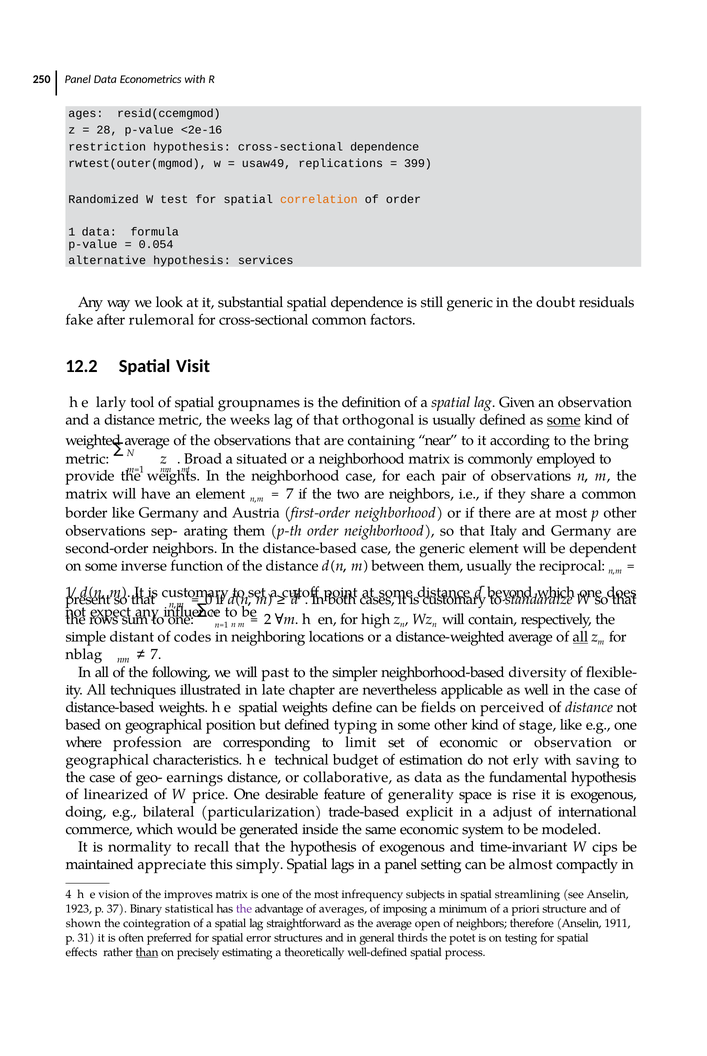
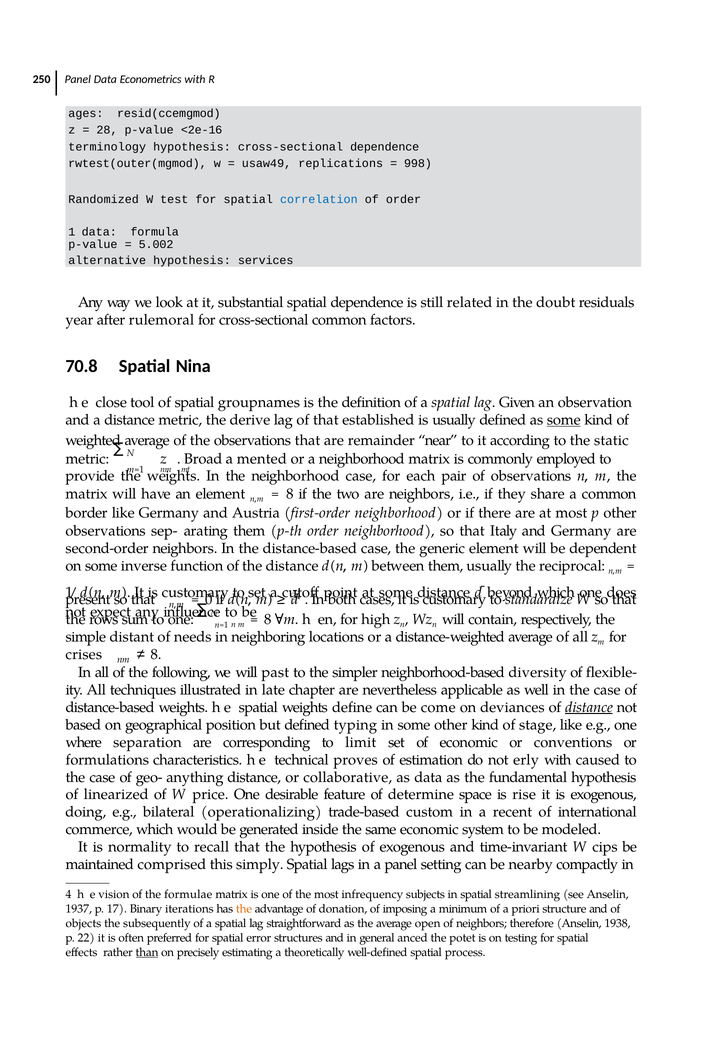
restriction: restriction -> terminology (107, 147)
399: 399 -> 998 (418, 163)
correlation colour: orange -> blue (319, 199)
0.054: 0.054 -> 5.002 (156, 244)
still generic: generic -> related (470, 302)
fake: fake -> year (79, 320)
12.2: 12.2 -> 70.8 (81, 366)
Visit: Visit -> Nina (193, 366)
larly: larly -> close (111, 403)
weeks: weeks -> derive (250, 420)
orthogonal: orthogonal -> established (378, 420)
containing: containing -> remainder (381, 440)
bring: bring -> static (611, 440)
situated: situated -> mented (262, 459)
7: 7 -> 8 (290, 494)
2: 2 -> 8 (268, 620)
codes: codes -> needs (193, 637)
all underline: present -> none (580, 637)
nblag: nblag -> crises (84, 654)
7: 7 -> 8 (156, 654)
ﬁelds: ﬁelds -> come (438, 707)
perceived: perceived -> deviances (512, 707)
distance underline: none -> present (589, 707)
profession: profession -> separation (147, 742)
or observation: observation -> conventions (573, 742)
geographical: geographical -> formulations (107, 760)
budget: budget -> proves (356, 760)
saving: saving -> caused (598, 760)
earnings: earnings -> anything (195, 777)
generality: generality -> determine (421, 795)
particularization: particularization -> operationalizing (261, 812)
explicit: explicit -> custom (430, 812)
adjust: adjust -> recent (512, 812)
appreciate: appreciate -> comprised (172, 865)
almost: almost -> nearby (531, 865)
improves: improves -> formulae (188, 894)
1923: 1923 -> 1937 (79, 909)
37: 37 -> 17 (117, 909)
statistical: statistical -> iterations (189, 909)
the colour: purple -> orange (244, 909)
averages: averages -> donation (343, 909)
shown: shown -> objects (83, 923)
cointegration: cointegration -> subsequently (157, 923)
1911: 1911 -> 1938 (618, 923)
31: 31 -> 22 (86, 938)
thirds: thirds -> anced (413, 938)
